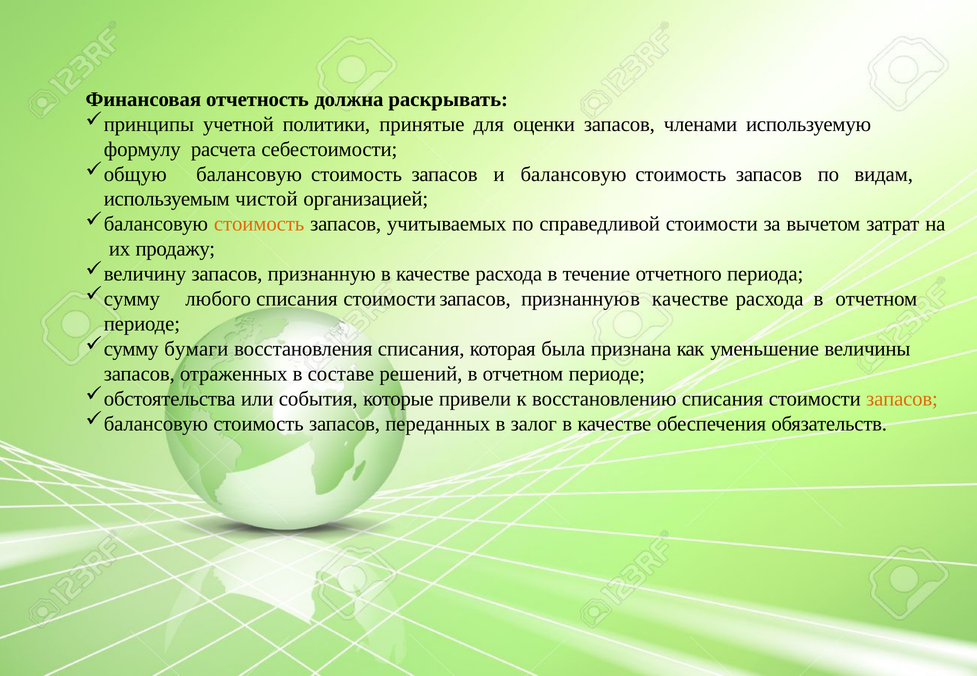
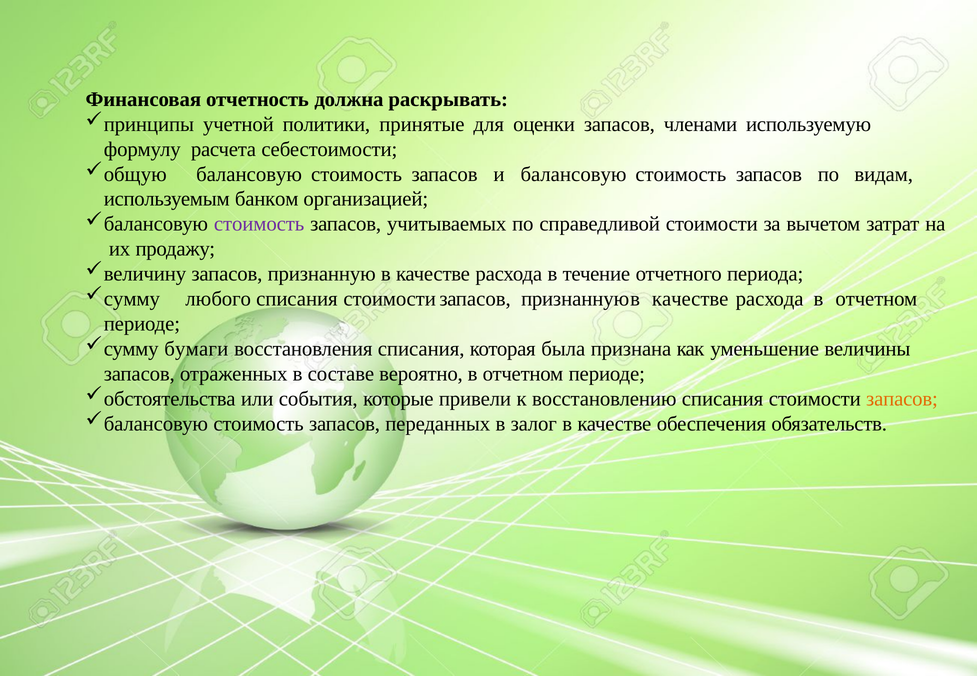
чистой: чистой -> банком (267, 199)
стоимость colour: orange -> purple (259, 224)
решений: решений -> вероятно (421, 374)
